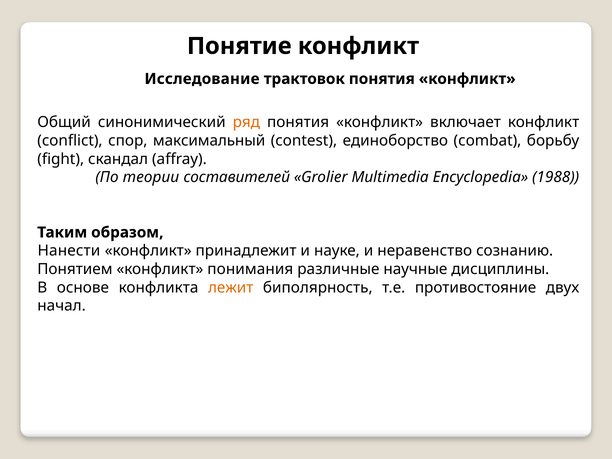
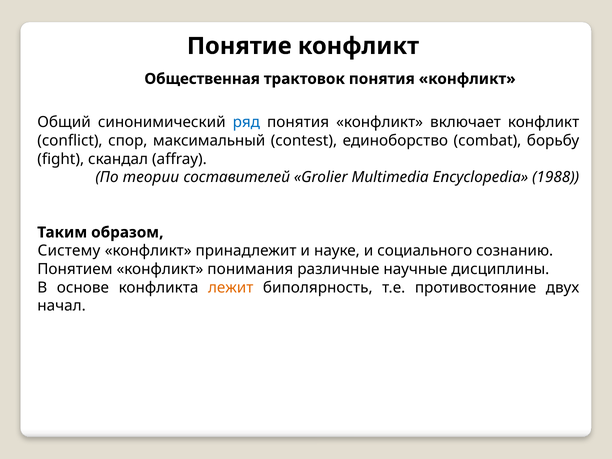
Исследование: Исследование -> Общественная (202, 79)
ряд colour: orange -> blue (246, 122)
Нанести: Нанести -> Систему (69, 251)
неравенство: неравенство -> социального (425, 251)
